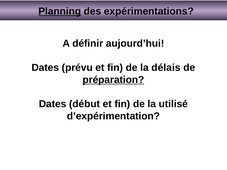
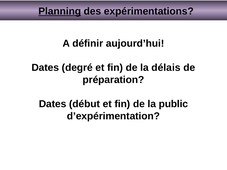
prévu: prévu -> degré (77, 68)
préparation underline: present -> none (113, 80)
utilisé: utilisé -> public (173, 104)
